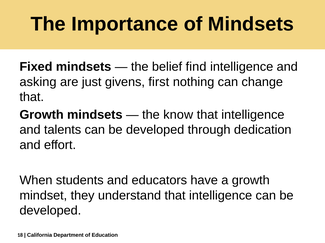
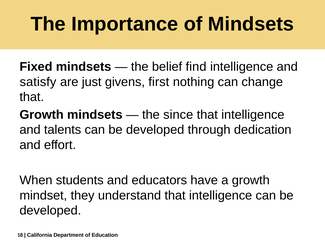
asking: asking -> satisfy (38, 82)
know: know -> since (178, 115)
